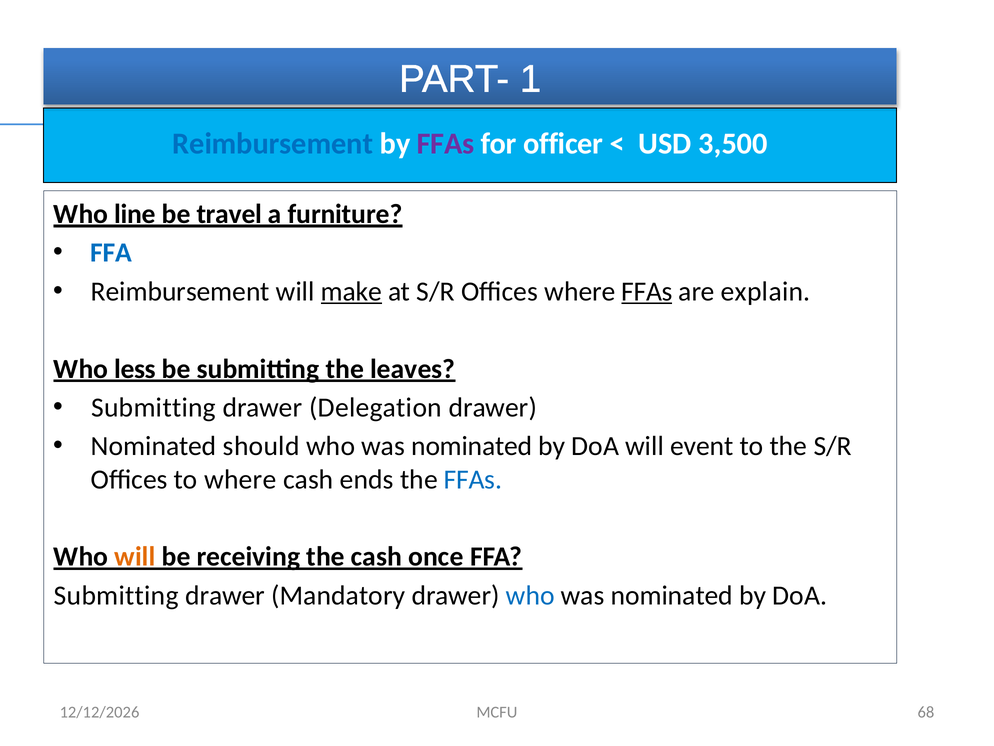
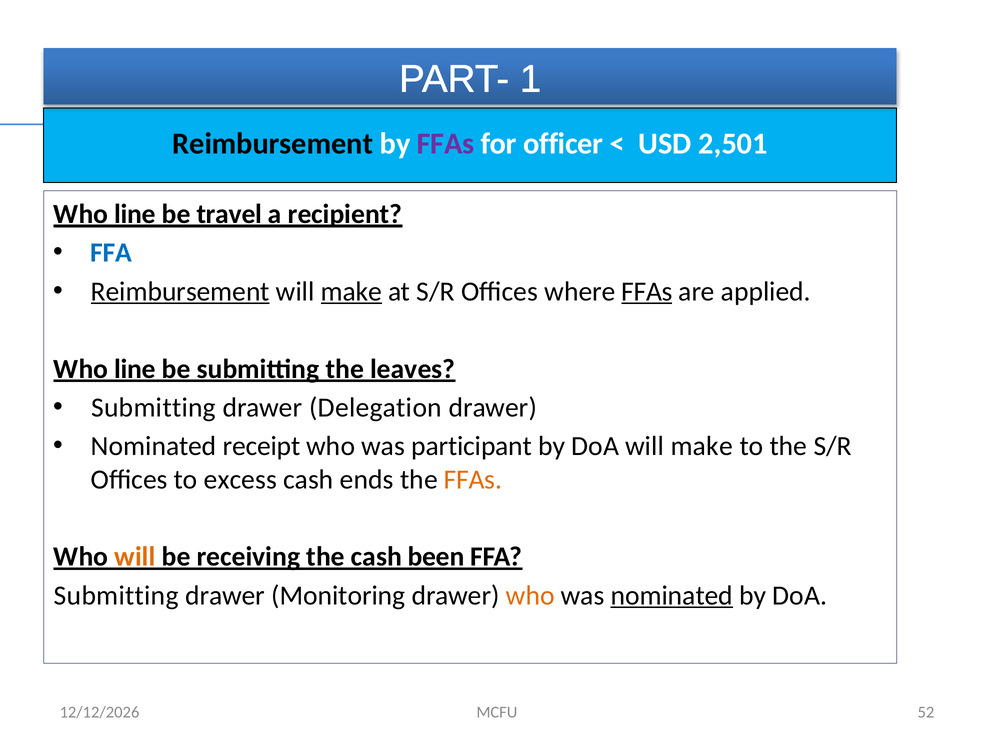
Reimbursement colour: blue -> black (273, 144)
3,500: 3,500 -> 2,501 (733, 144)
furniture: furniture -> recipient (345, 214)
Reimbursement underline: none -> present (180, 291)
explain: explain -> applied (766, 291)
less: less -> line (135, 369)
should: should -> receipt (261, 446)
nominated: nominated -> participant (472, 446)
DoA will event: event -> make (702, 446)
to where: where -> excess (240, 479)
FFAs colour: blue -> orange (473, 479)
once: once -> been (436, 556)
Mandatory: Mandatory -> Monitoring (338, 595)
who colour: blue -> orange (530, 595)
nominated underline: none -> present (672, 595)
68: 68 -> 52 (926, 712)
